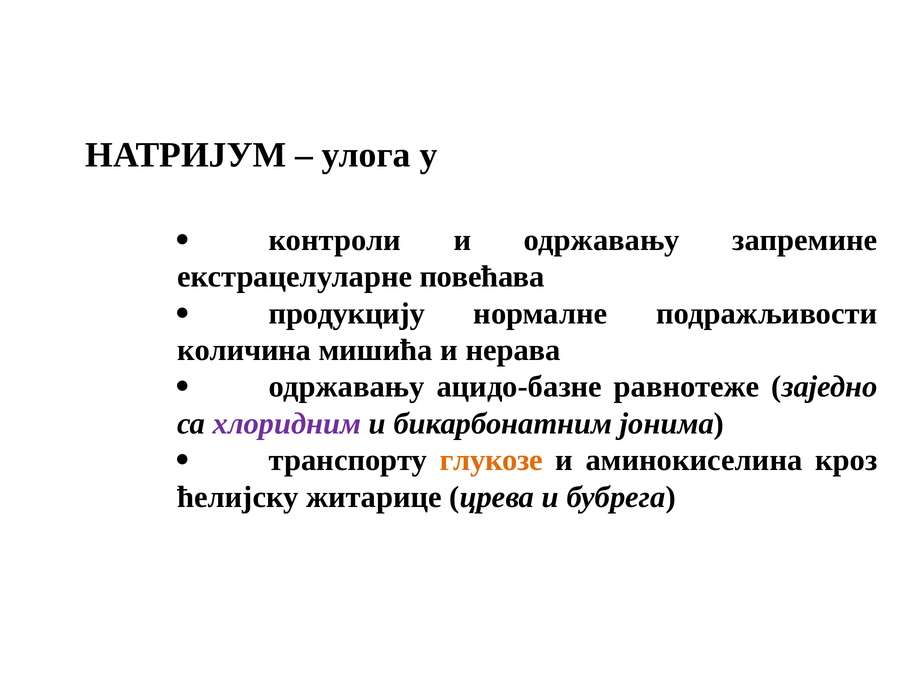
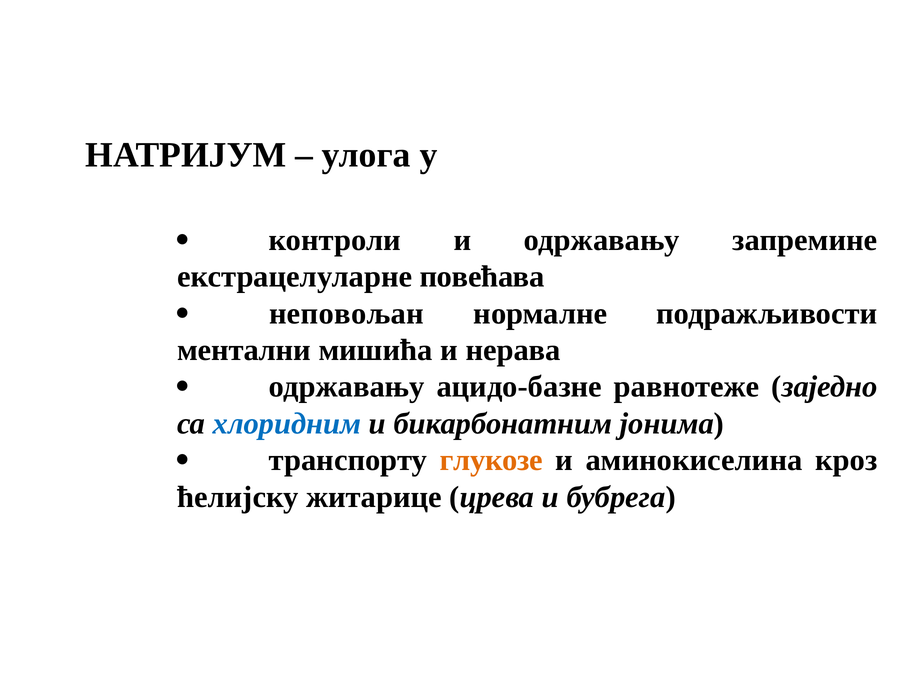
продукцију: продукцију -> неповољан (347, 313)
количина: количина -> ментални (244, 350)
хлоридним colour: purple -> blue (287, 423)
